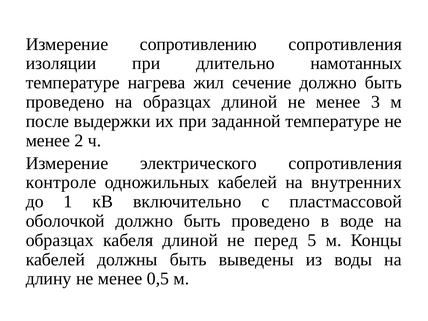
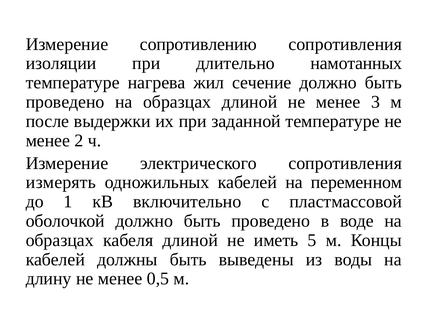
контроле: контроле -> измерять (61, 182)
внутренних: внутренних -> переменном (357, 182)
перед: перед -> иметь (276, 240)
